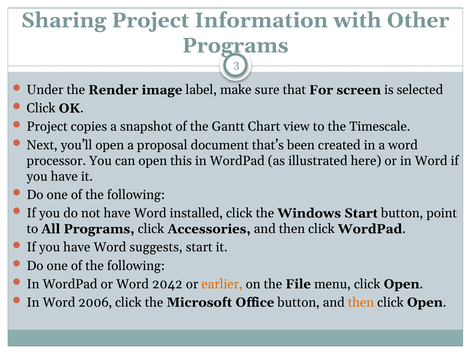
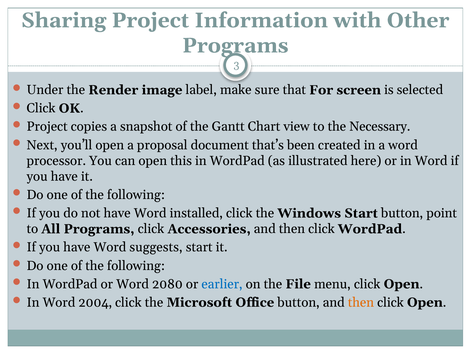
Timescale: Timescale -> Necessary (380, 126)
2042: 2042 -> 2080 (167, 283)
earlier colour: orange -> blue (222, 283)
2006: 2006 -> 2004 (95, 302)
